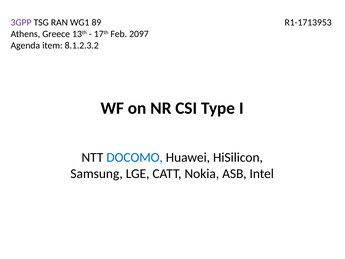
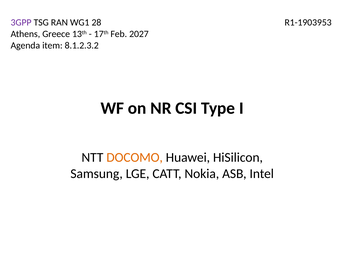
89: 89 -> 28 (96, 22)
R1-1713953: R1-1713953 -> R1-1903953 (308, 22)
2097: 2097 -> 2027 (139, 34)
DOCOMO colour: blue -> orange (135, 157)
